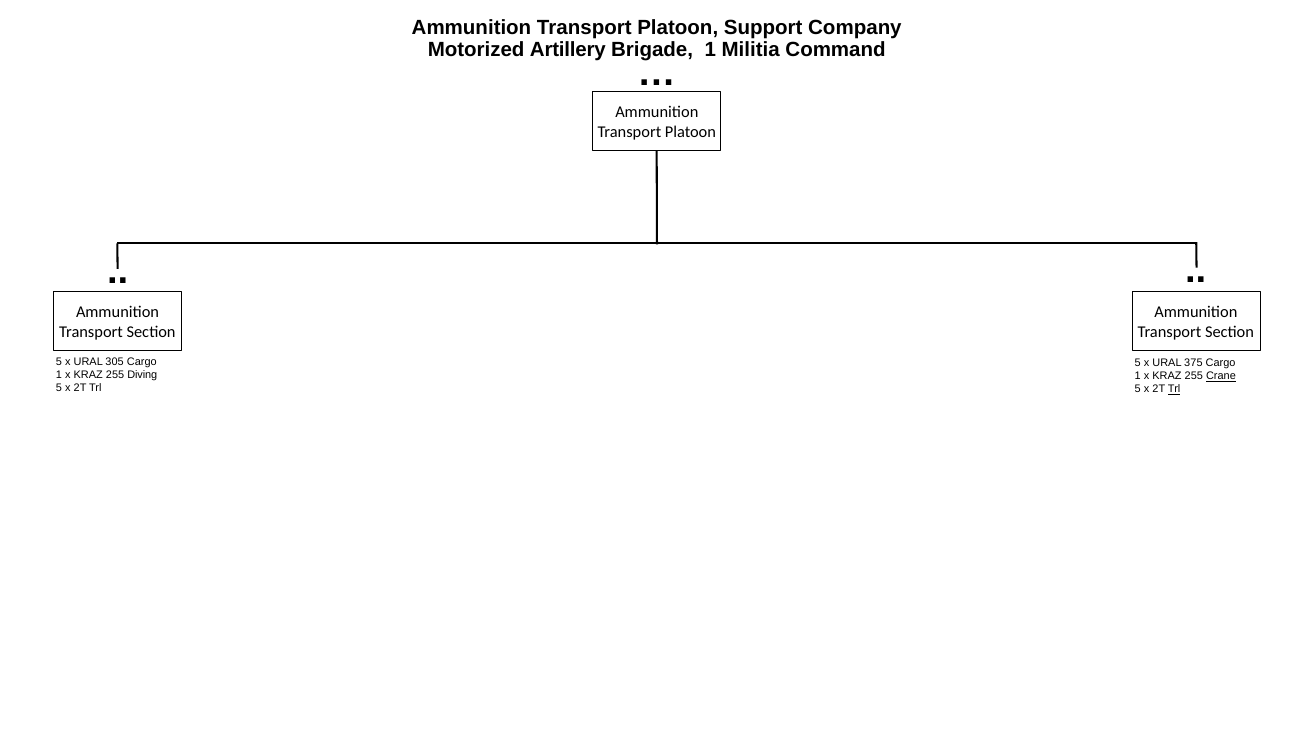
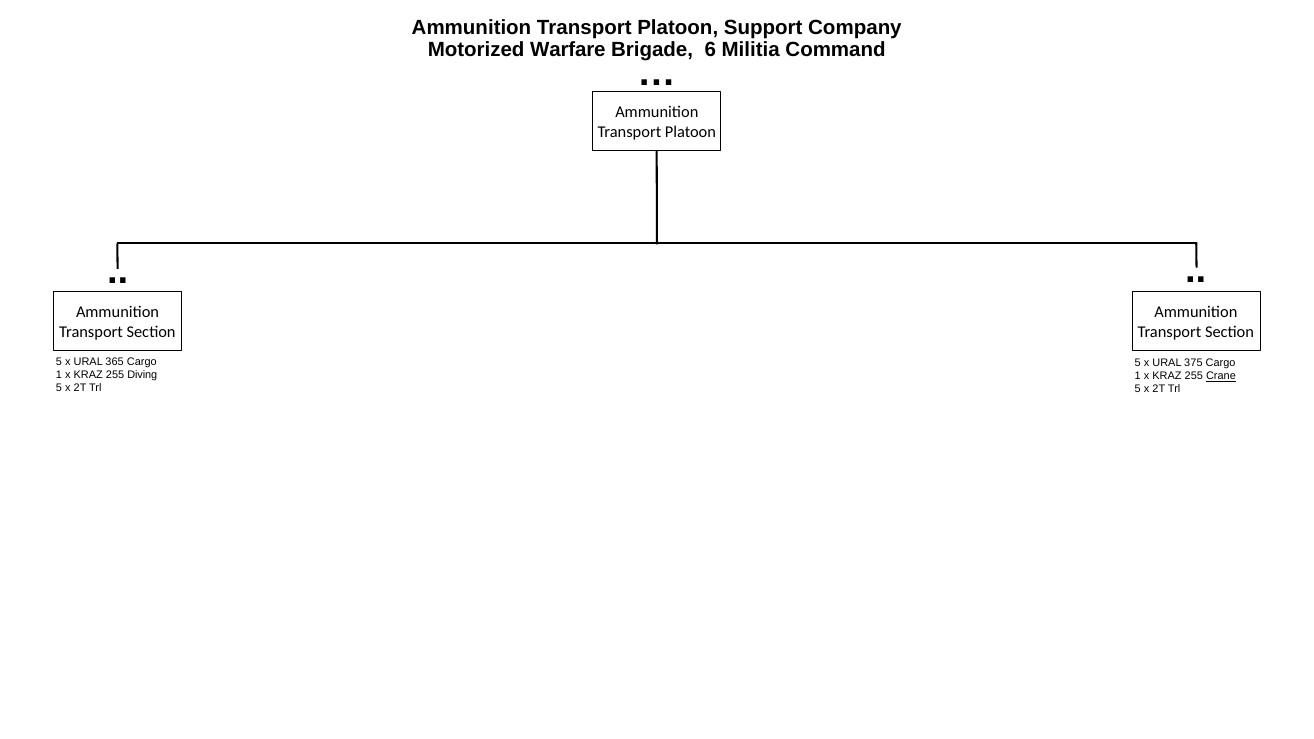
Artillery: Artillery -> Warfare (568, 50)
Brigade 1: 1 -> 6 (710, 50)
305: 305 -> 365 (115, 362)
Trl underline: present -> none (1174, 389)
